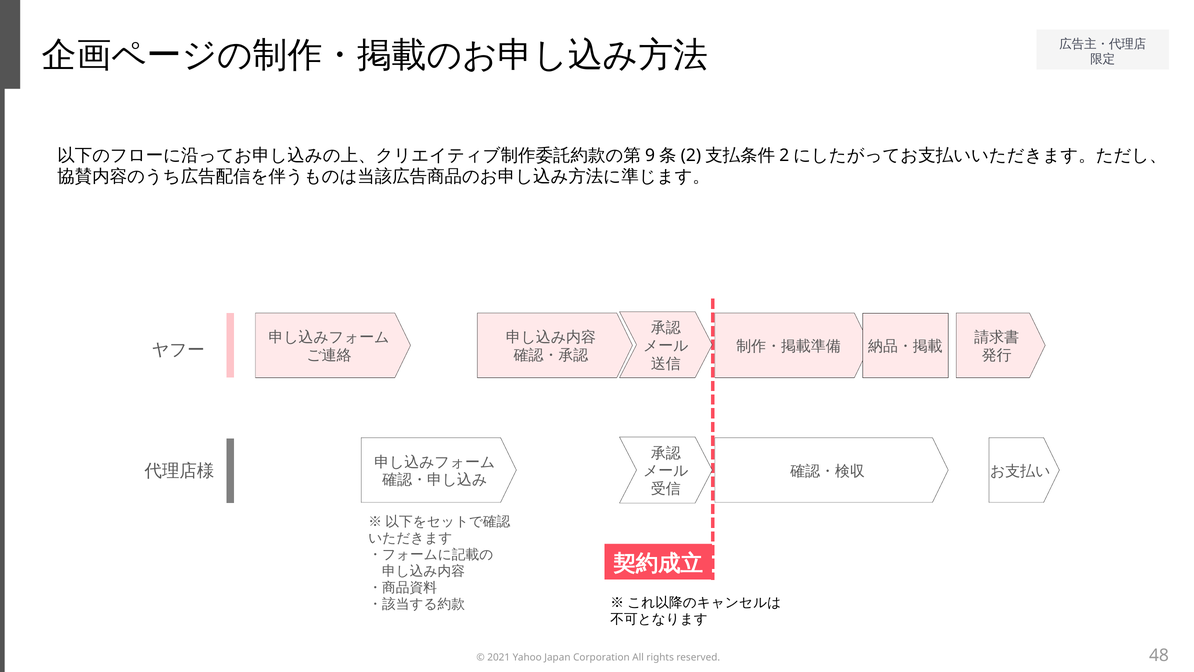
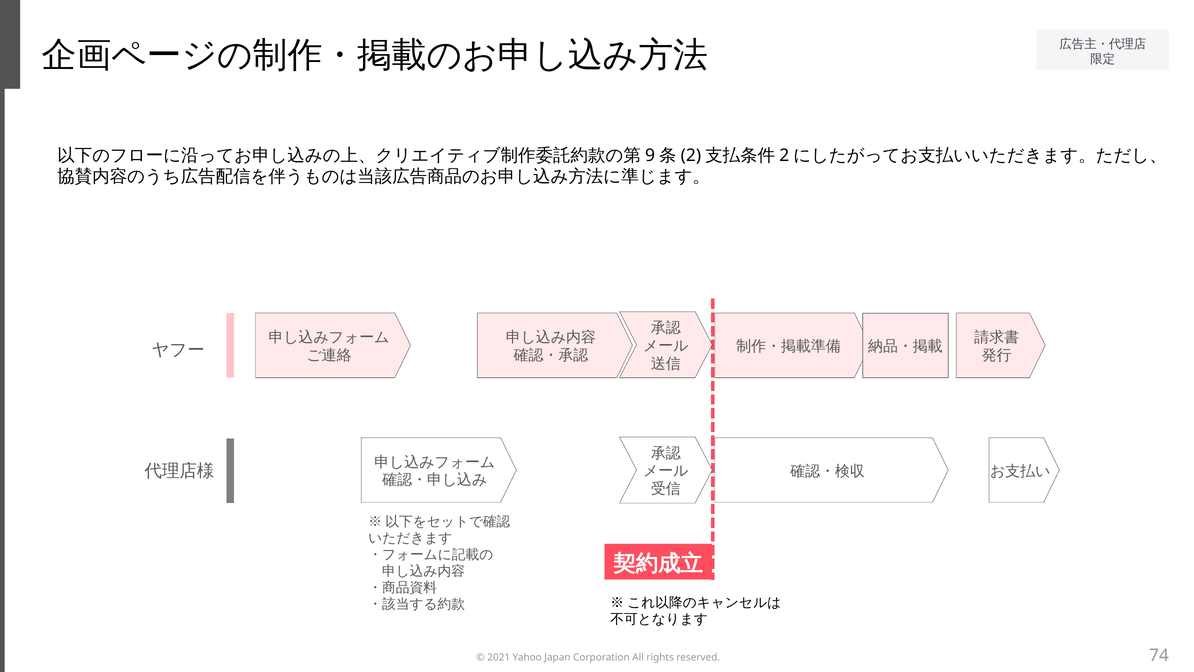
48: 48 -> 74 (1159, 655)
